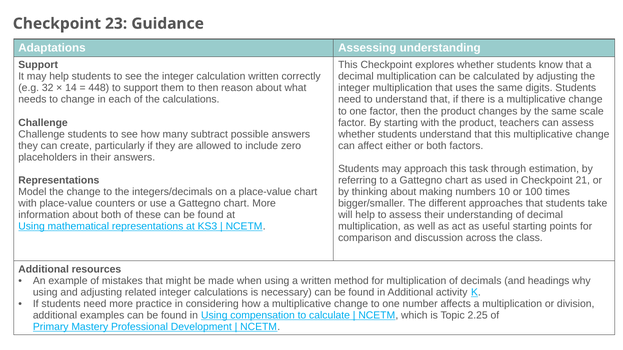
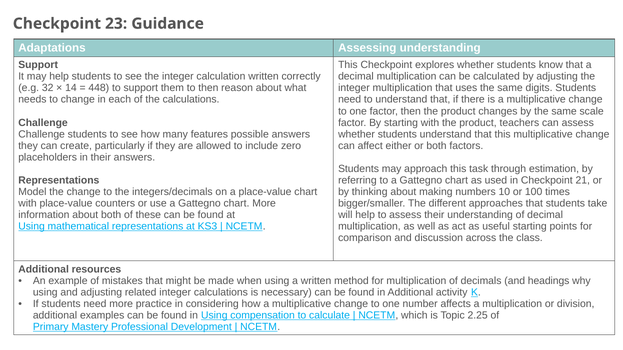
subtract: subtract -> features (209, 134)
